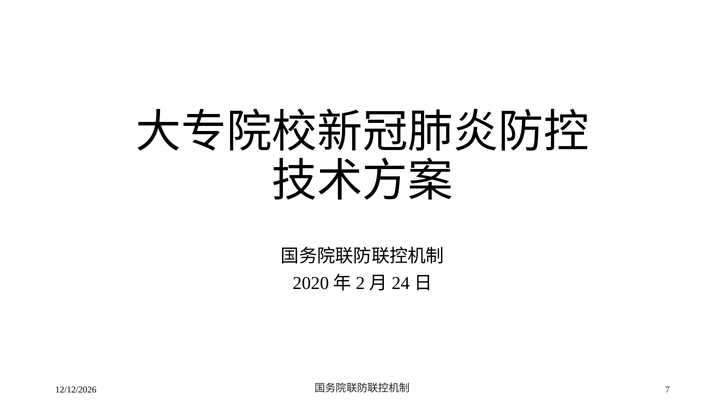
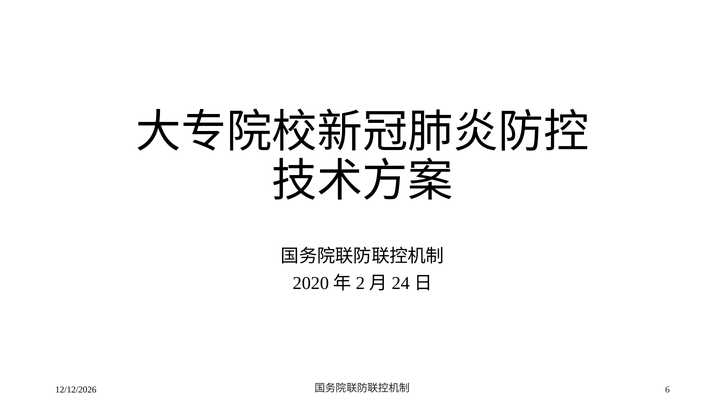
7: 7 -> 6 (667, 389)
